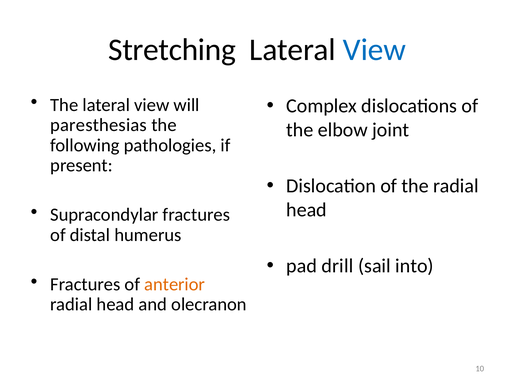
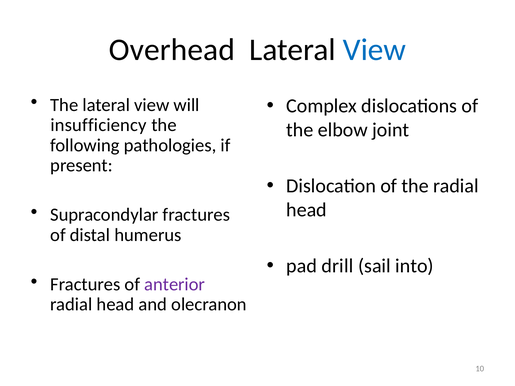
Stretching: Stretching -> Overhead (172, 50)
paresthesias: paresthesias -> insufficiency (99, 125)
anterior colour: orange -> purple (175, 285)
